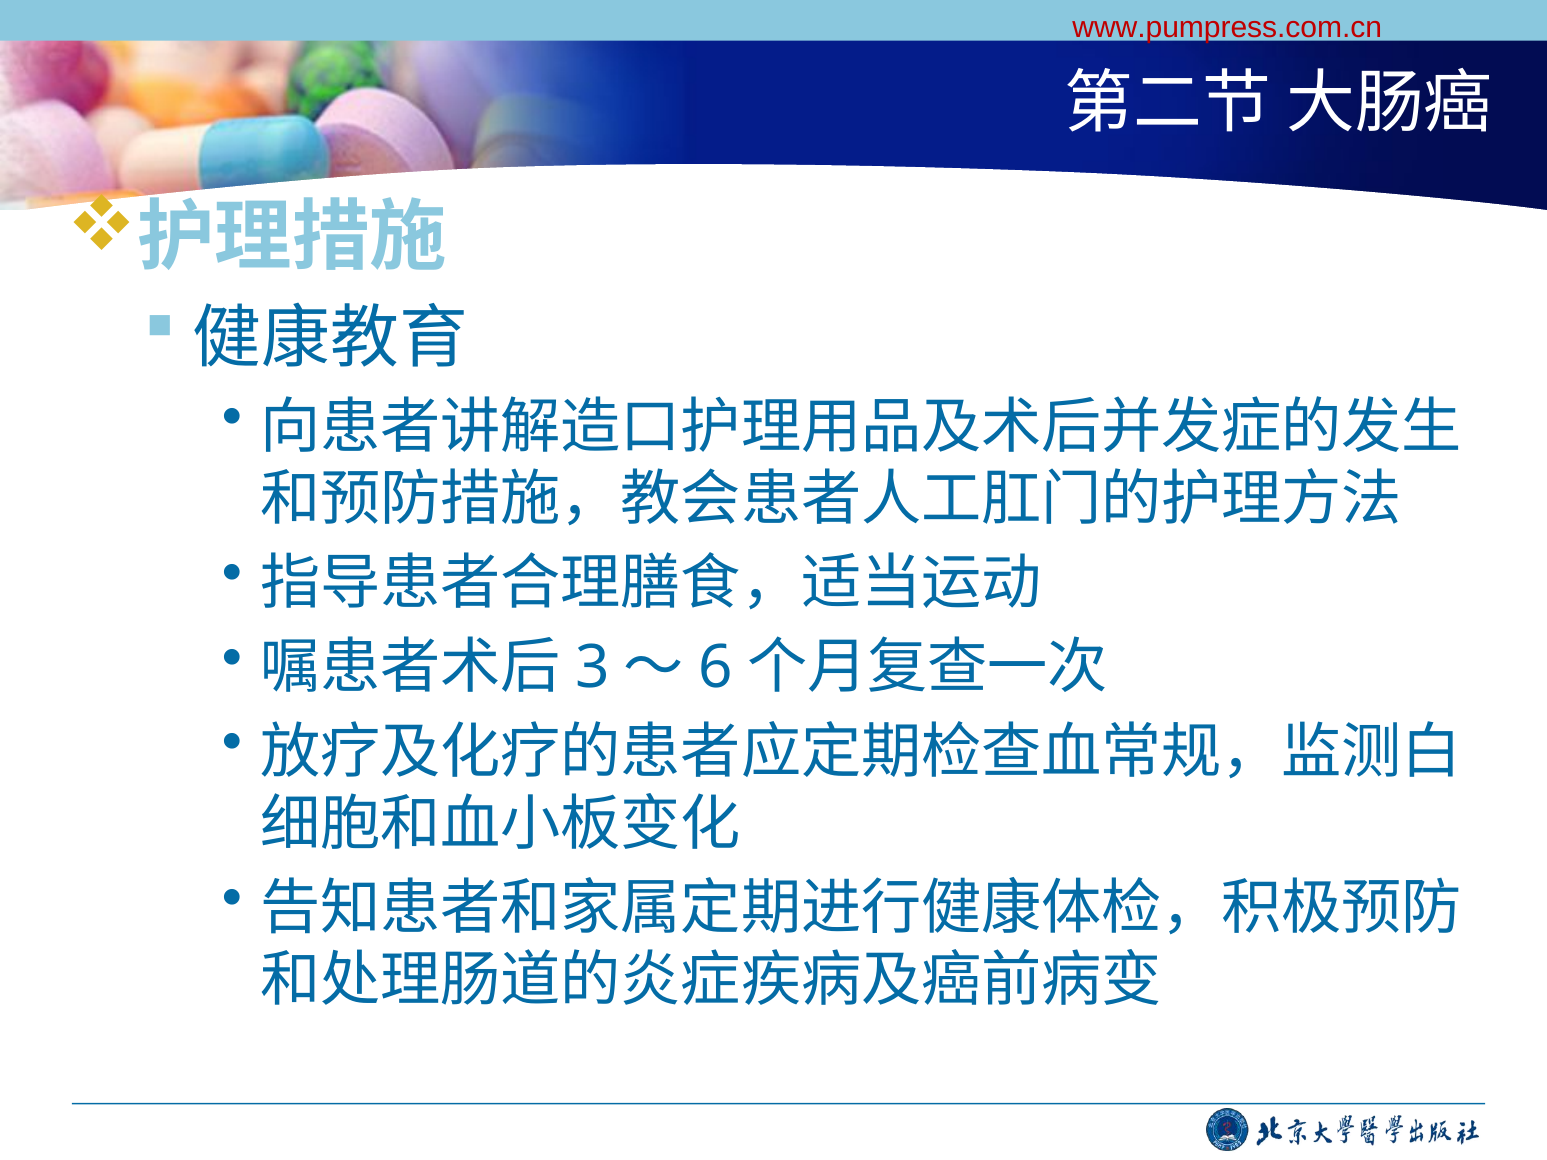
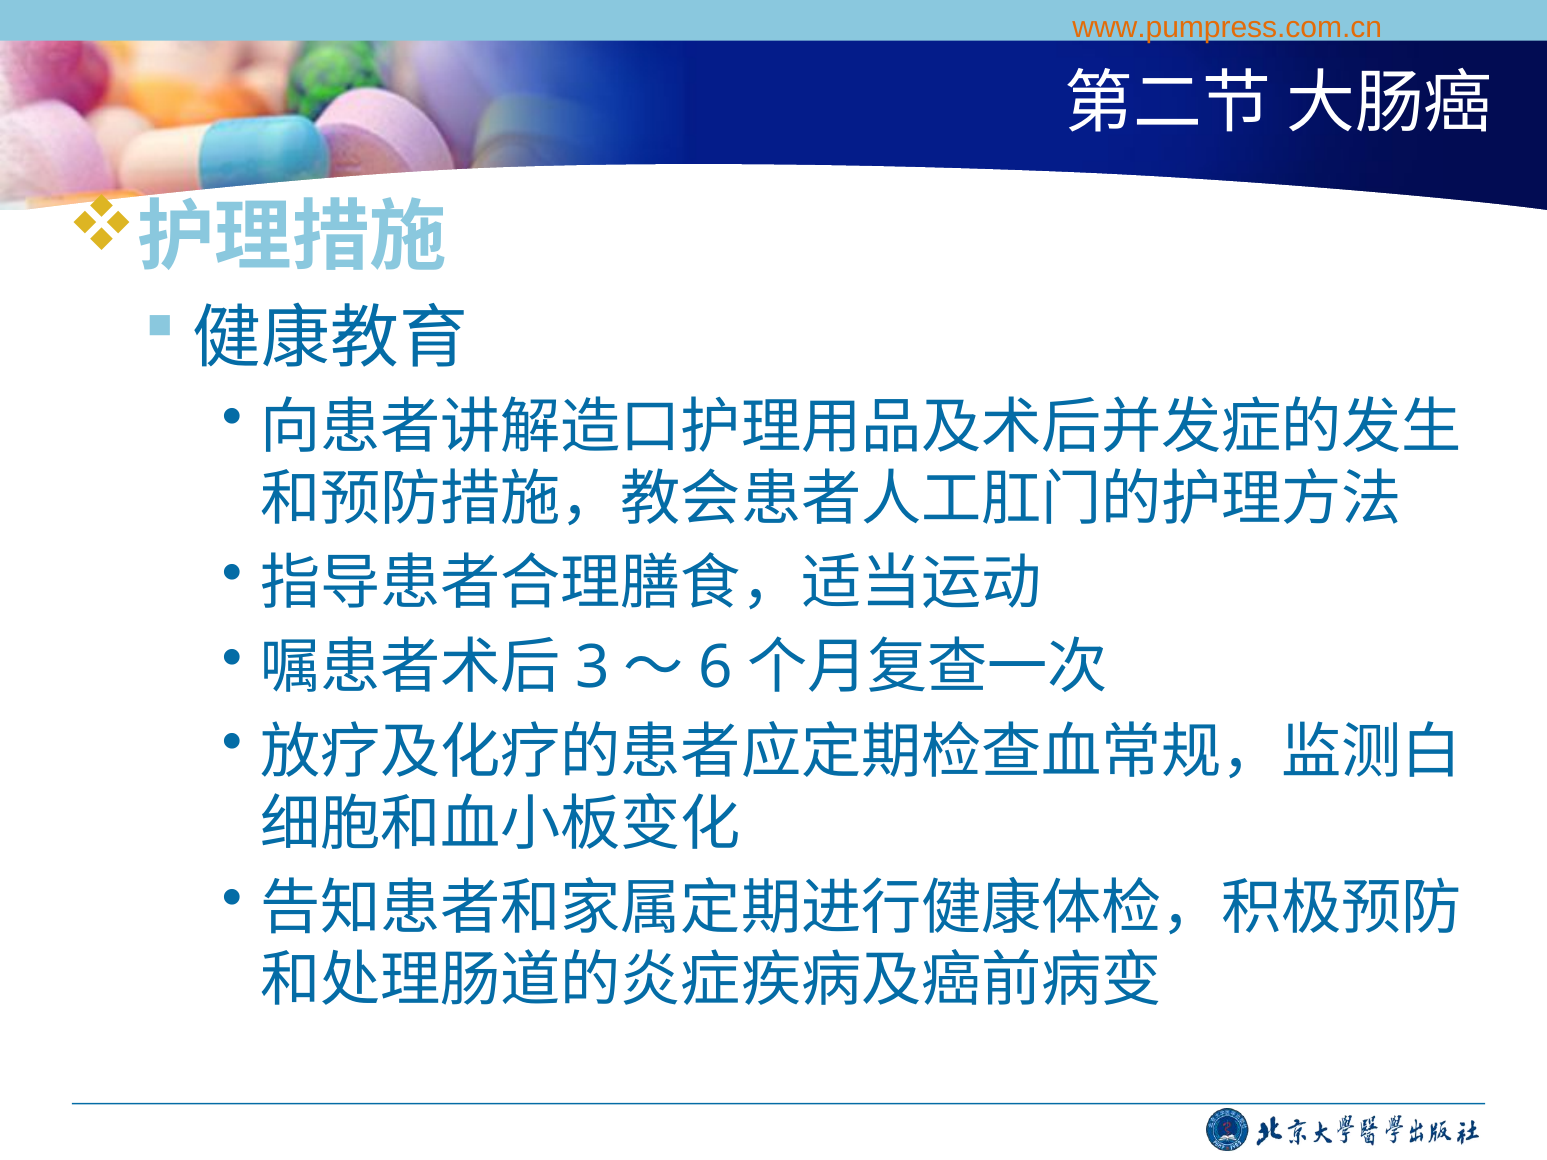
www.pumpress.com.cn colour: red -> orange (1227, 28)
